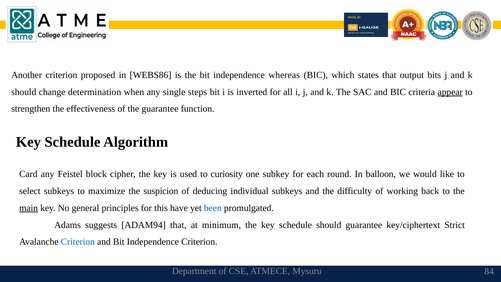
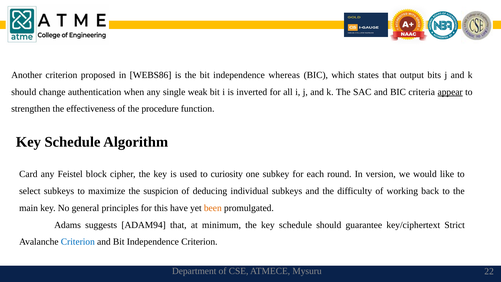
determination: determination -> authentication (95, 92)
steps: steps -> weak (198, 92)
the guarantee: guarantee -> procedure (160, 109)
balloon: balloon -> version (381, 174)
main underline: present -> none (29, 208)
been colour: blue -> orange (213, 208)
84: 84 -> 22 (489, 271)
